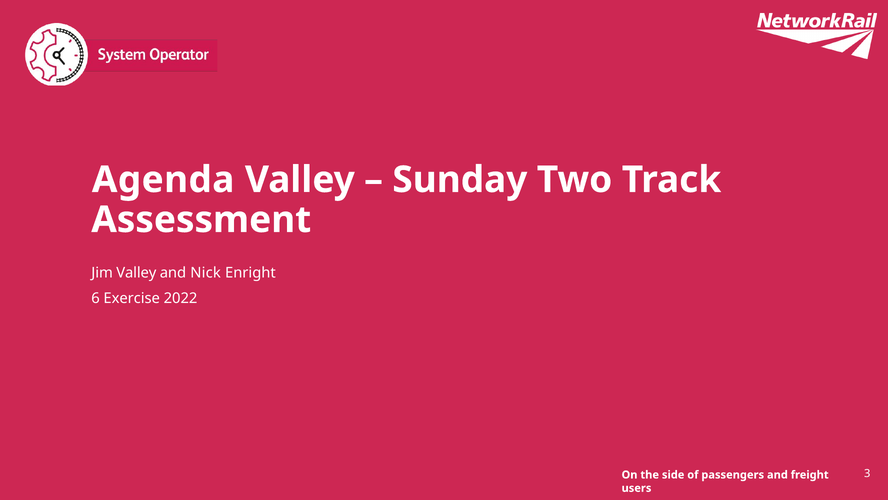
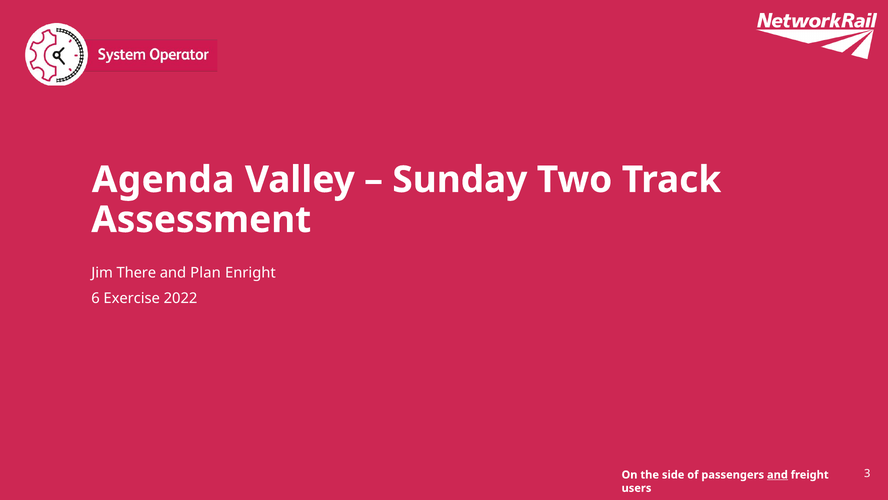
Jim Valley: Valley -> There (136, 273)
Nick: Nick -> Plan (206, 273)
and underline: none -> present (777, 474)
